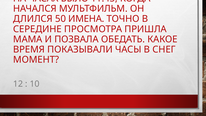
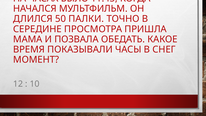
ИМЕНА: ИМЕНА -> ПАЛКИ (86, 19)
